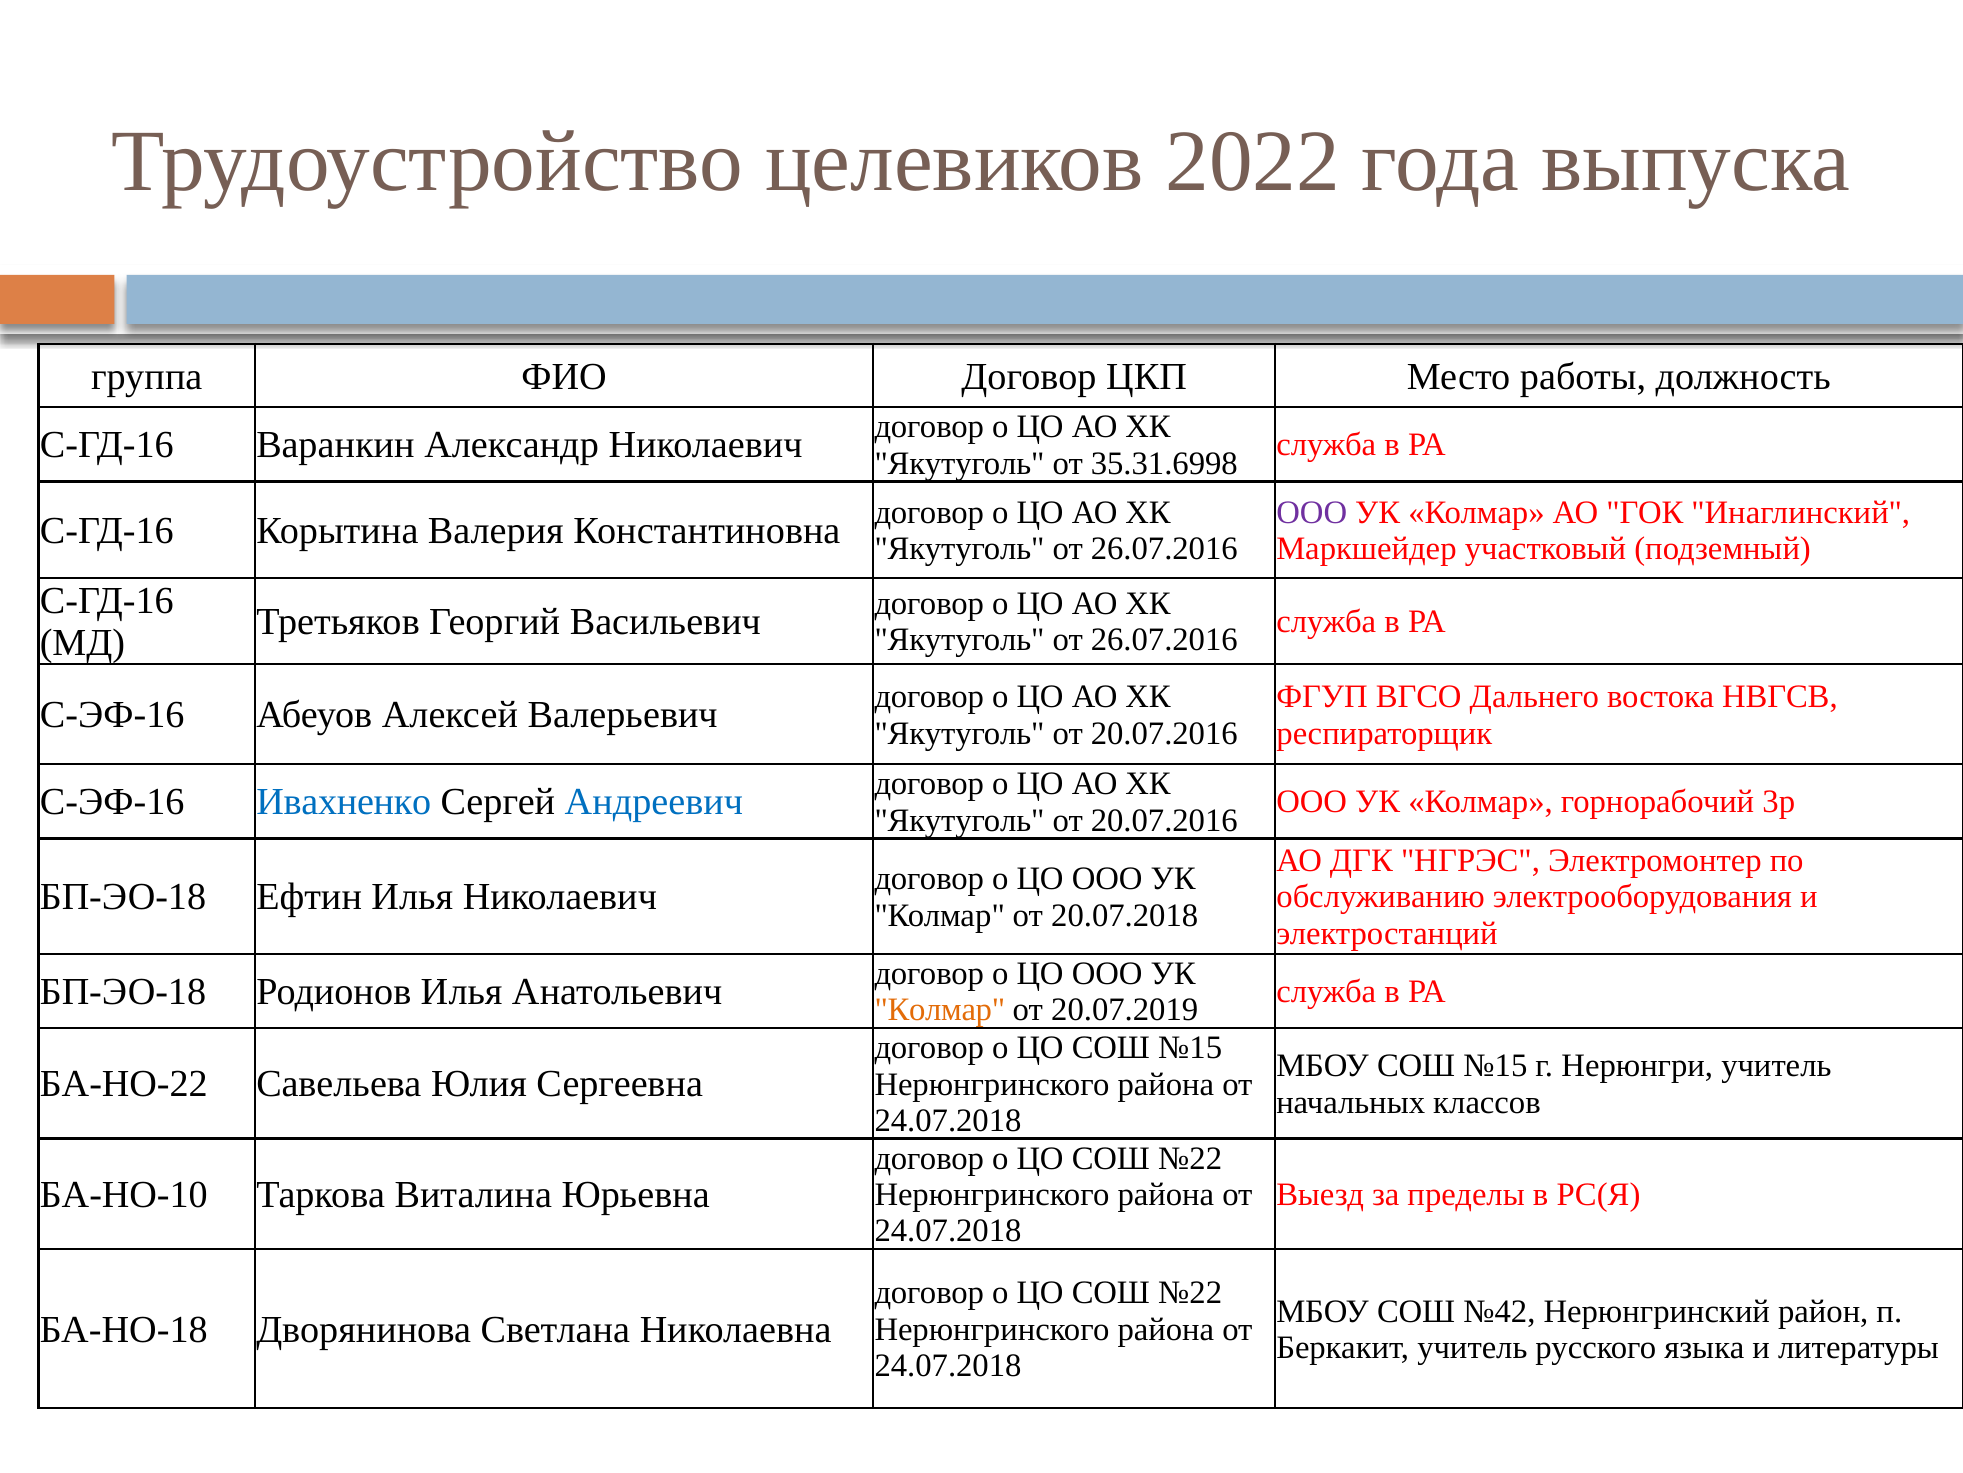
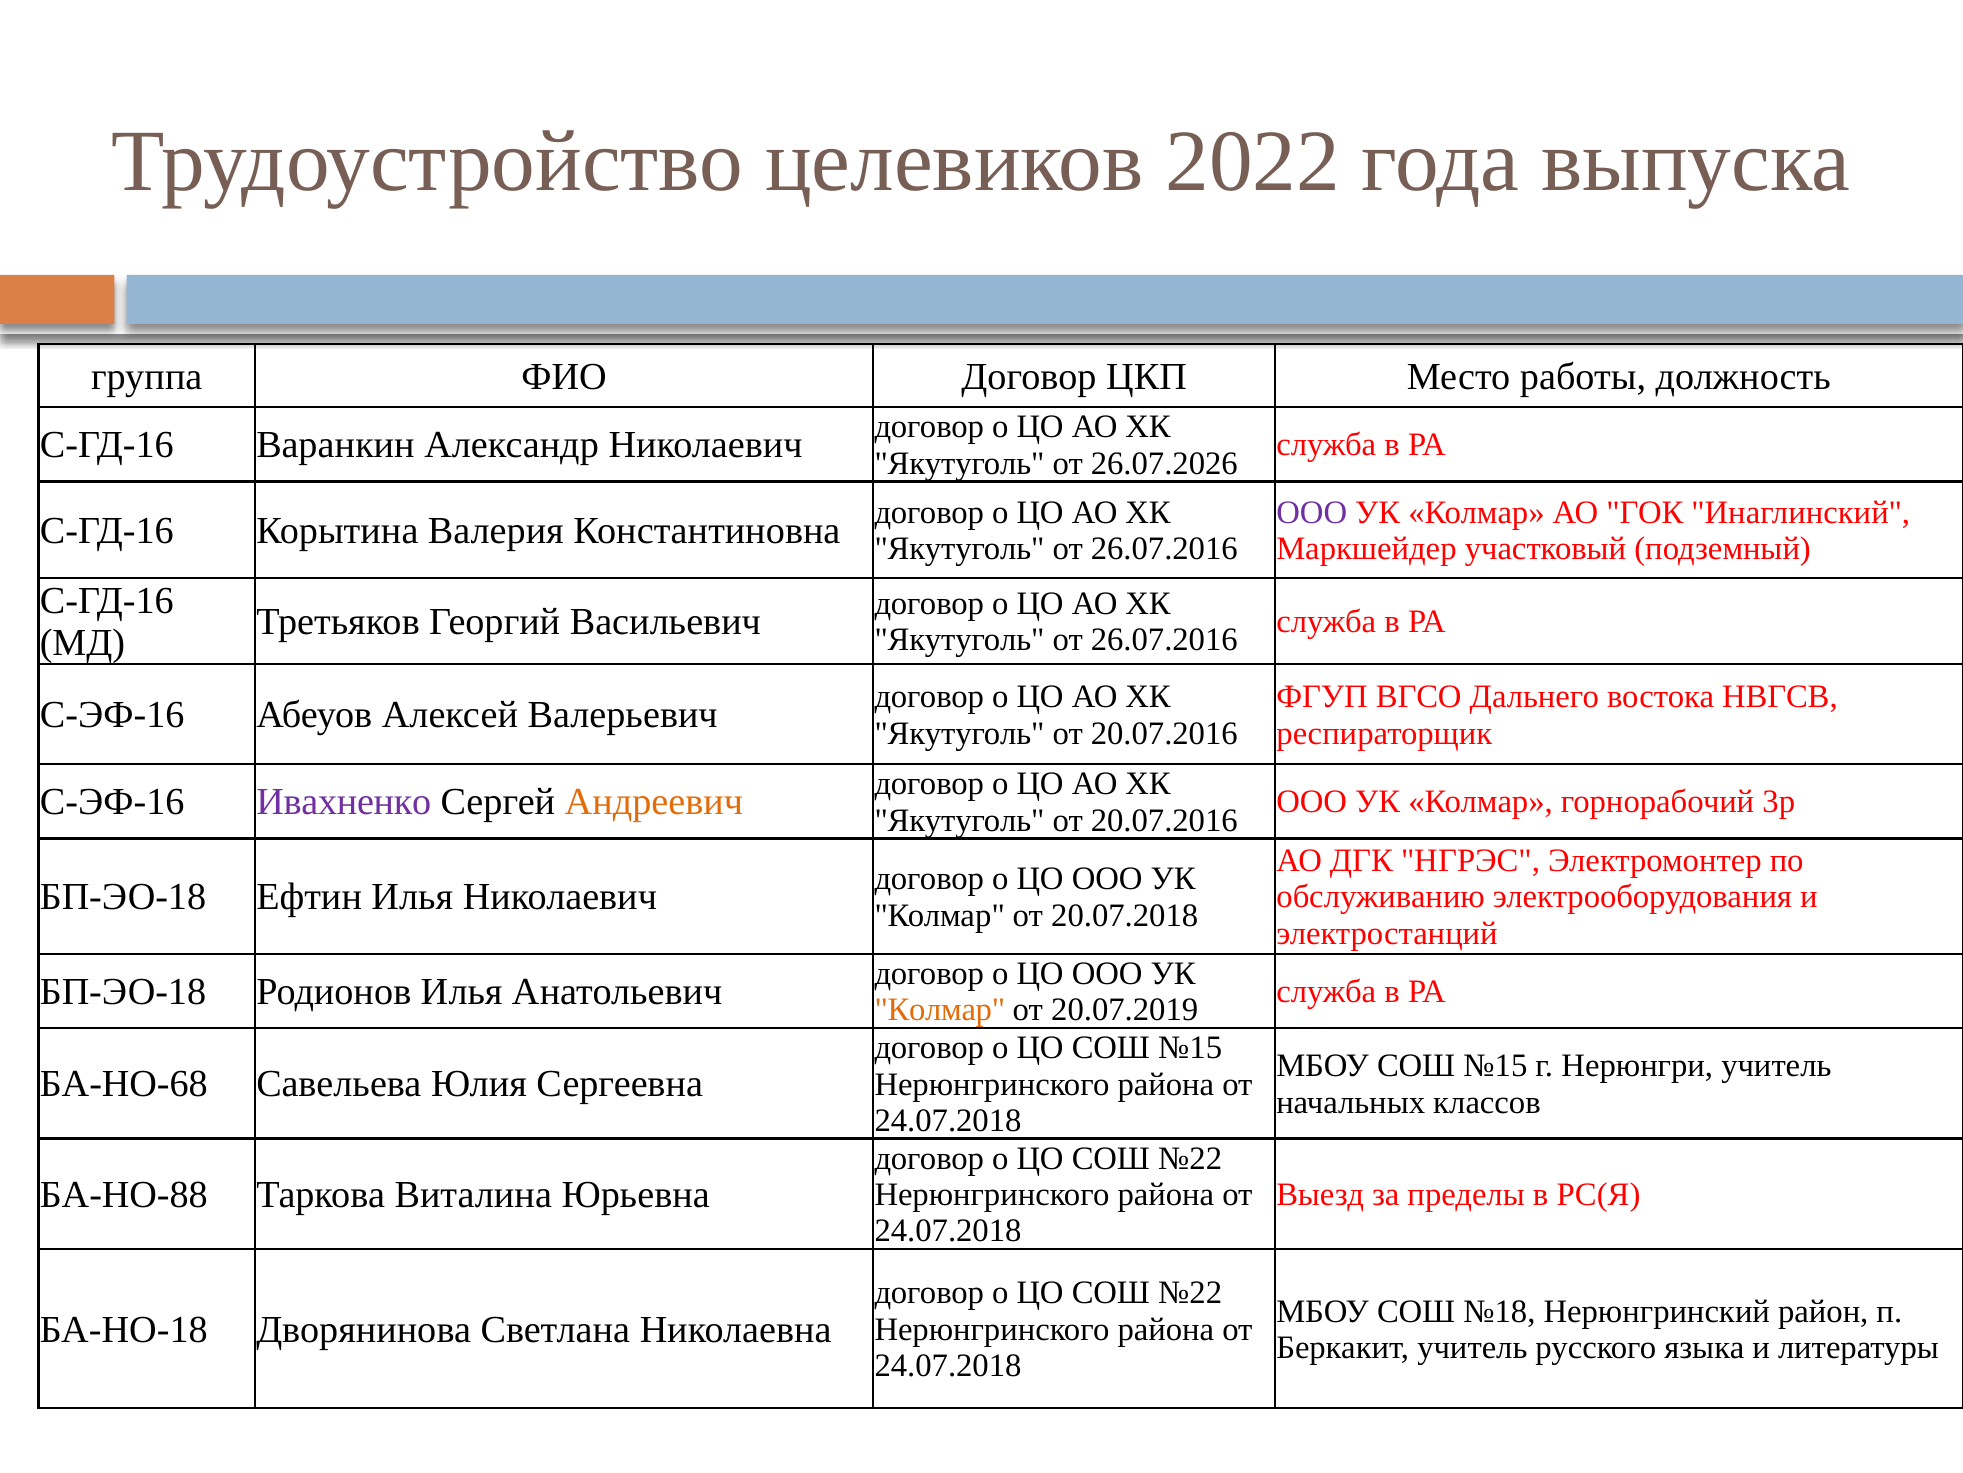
35.31.6998: 35.31.6998 -> 26.07.2026 (1164, 463)
Ивахненко colour: blue -> purple (344, 802)
Андреевич colour: blue -> orange (654, 802)
БА-НО-22: БА-НО-22 -> БА-НО-68 (124, 1084)
БА-НО-10: БА-НО-10 -> БА-НО-88 (124, 1194)
№42: №42 -> №18 (1499, 1311)
